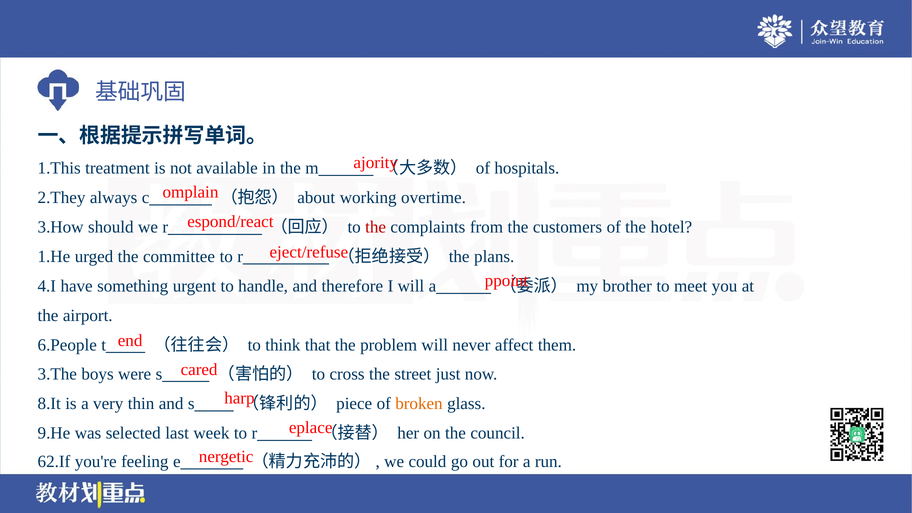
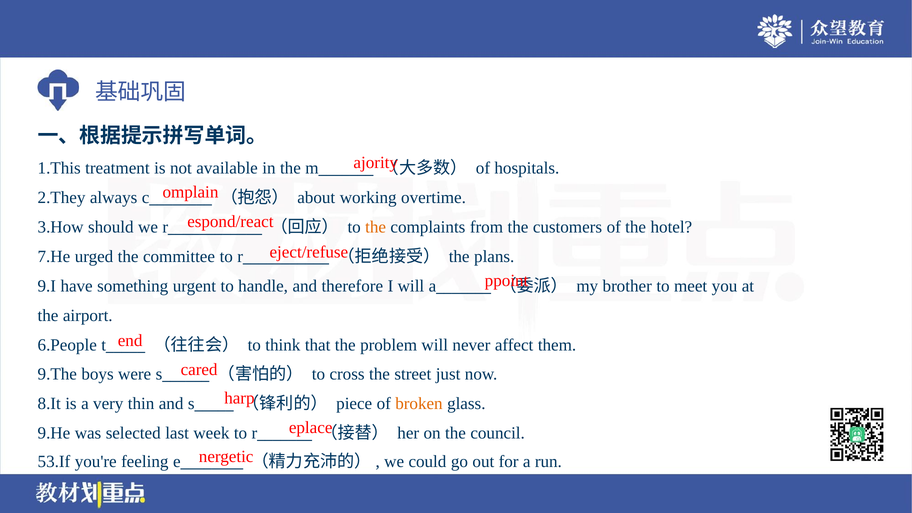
the colour: red -> orange (376, 227)
1.He: 1.He -> 7.He (54, 257)
4.I: 4.I -> 9.I (47, 286)
3.The: 3.The -> 9.The (57, 374)
62.If: 62.If -> 53.If (54, 462)
